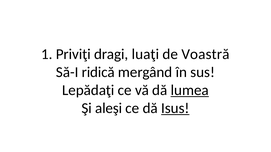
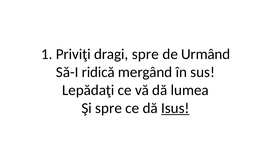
dragi luaţi: luaţi -> spre (145, 54)
Voastră: Voastră -> Urmând (206, 54)
lumea underline: present -> none (190, 90)
Şi aleşi: aleşi -> spre (109, 108)
